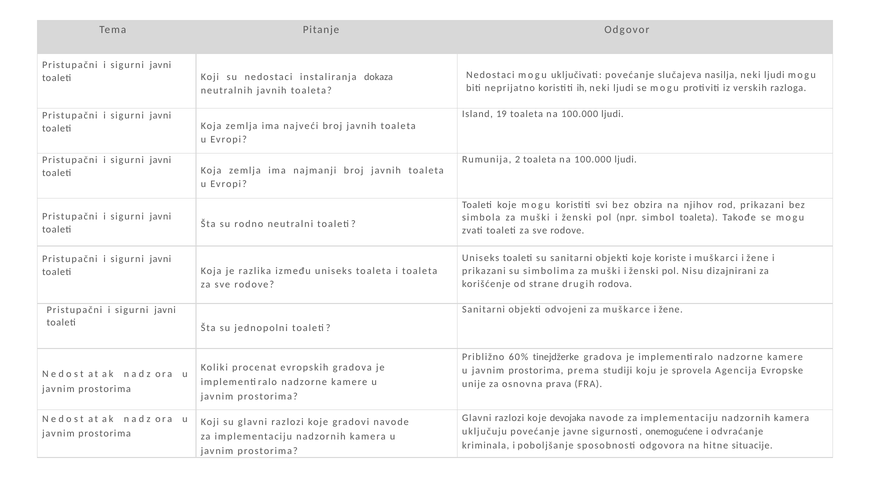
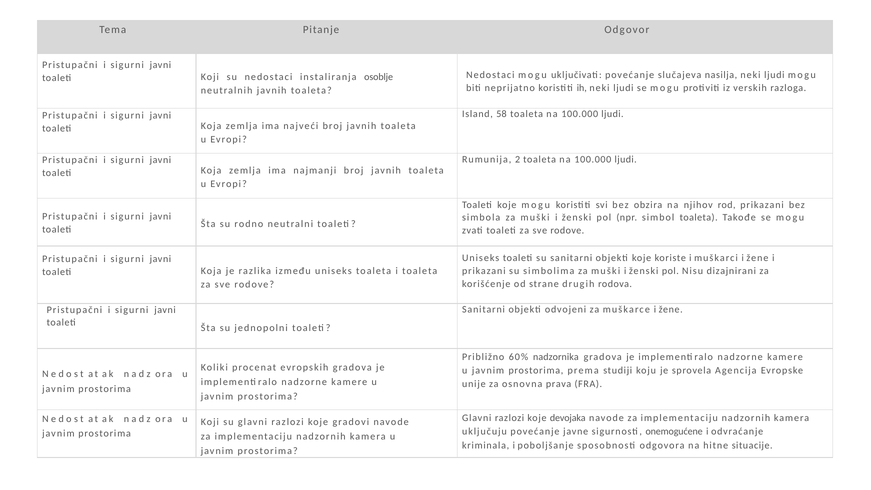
dokaza: dokaza -> osoblje (379, 77)
19: 19 -> 58 (501, 114)
tinejdžerke: tinejdžerke -> nadzornika (556, 357)
